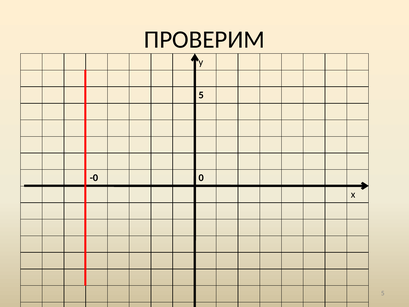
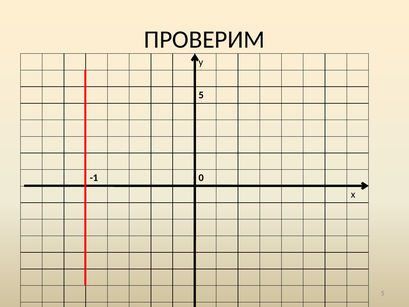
-0: -0 -> -1 (94, 178)
